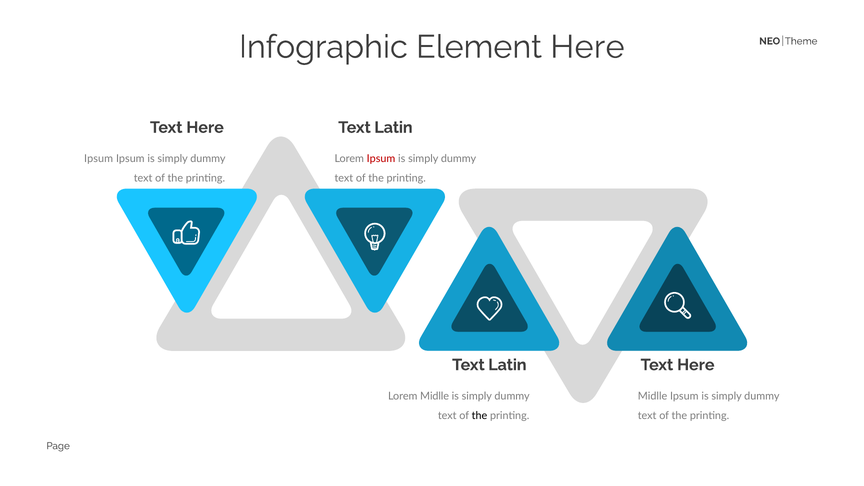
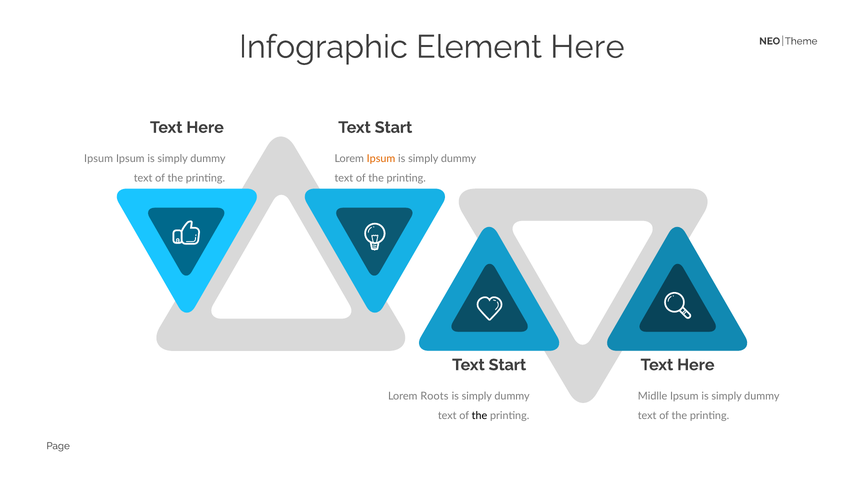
Latin: Latin -> Start (393, 127)
Ipsum colour: red -> orange (381, 159)
Latin: Latin -> Start (507, 365)
Lorem Midlle: Midlle -> Roots (434, 396)
